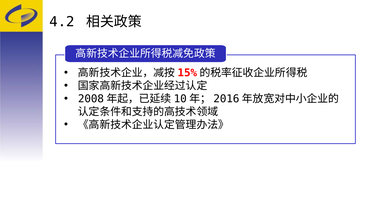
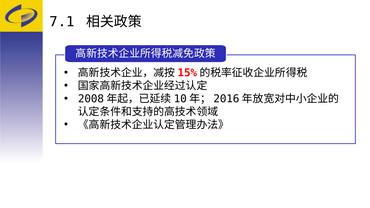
4.2: 4.2 -> 7.1 (62, 22)
